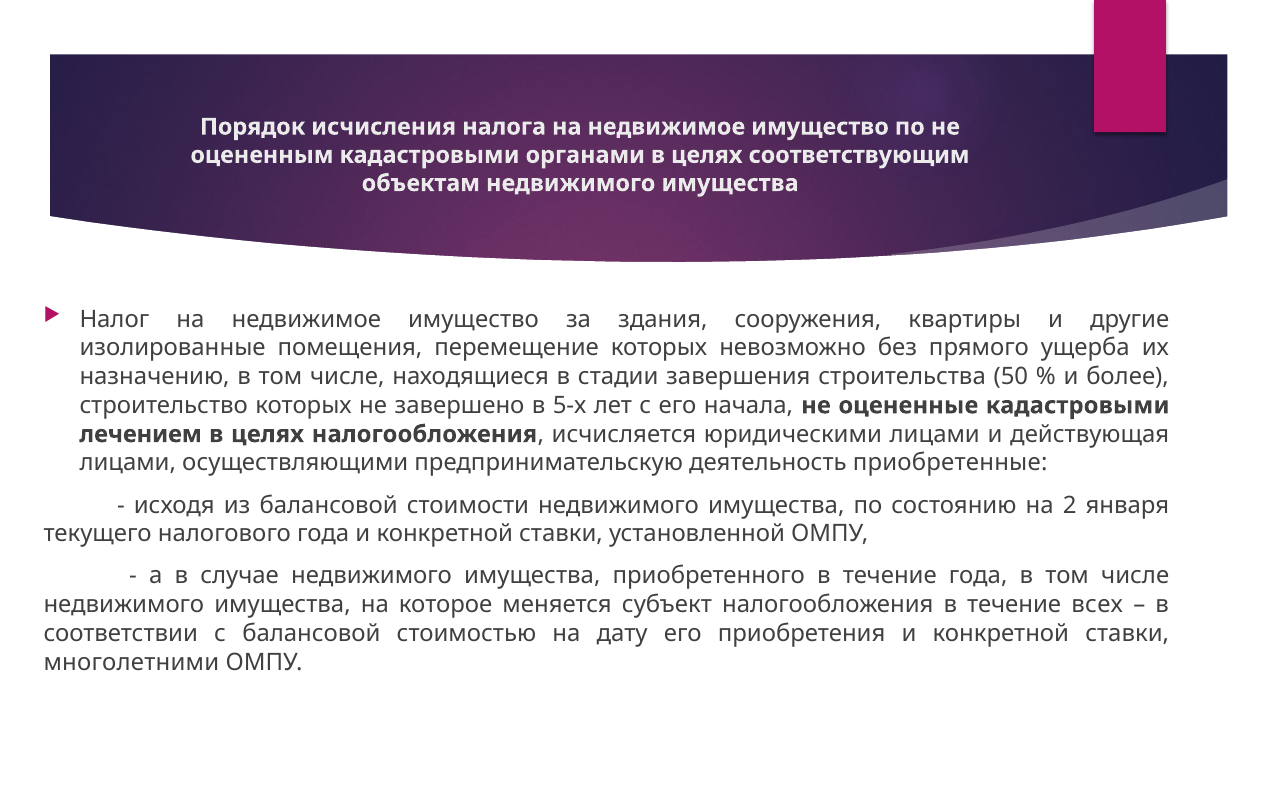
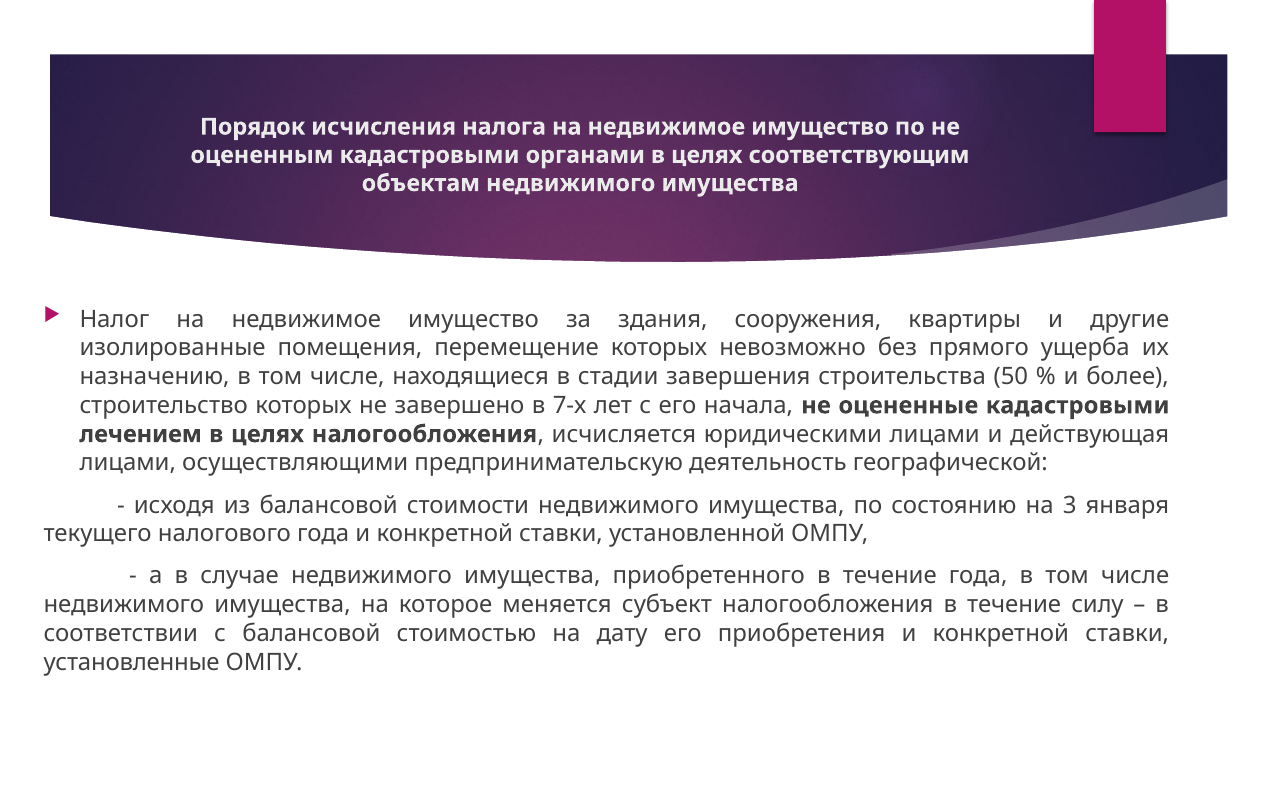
5-х: 5-х -> 7-х (570, 405)
приобретенные: приобретенные -> географической (950, 463)
2: 2 -> 3 (1070, 505)
всех: всех -> силу (1097, 604)
многолетними: многолетними -> установленные (132, 662)
